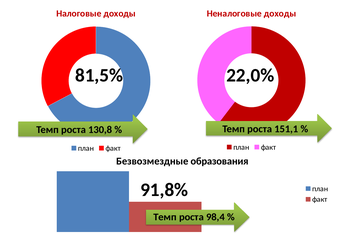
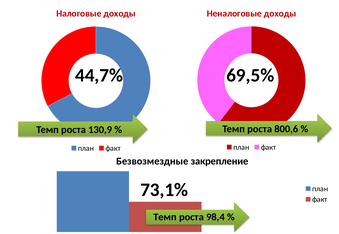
81,5%: 81,5% -> 44,7% (99, 76)
22,0%: 22,0% -> 69,5% (250, 76)
151,1: 151,1 -> 800,6 (286, 129)
130,8: 130,8 -> 130,9 (100, 130)
образования: образования -> закрепление (219, 162)
91,8%: 91,8% -> 73,1% (164, 190)
